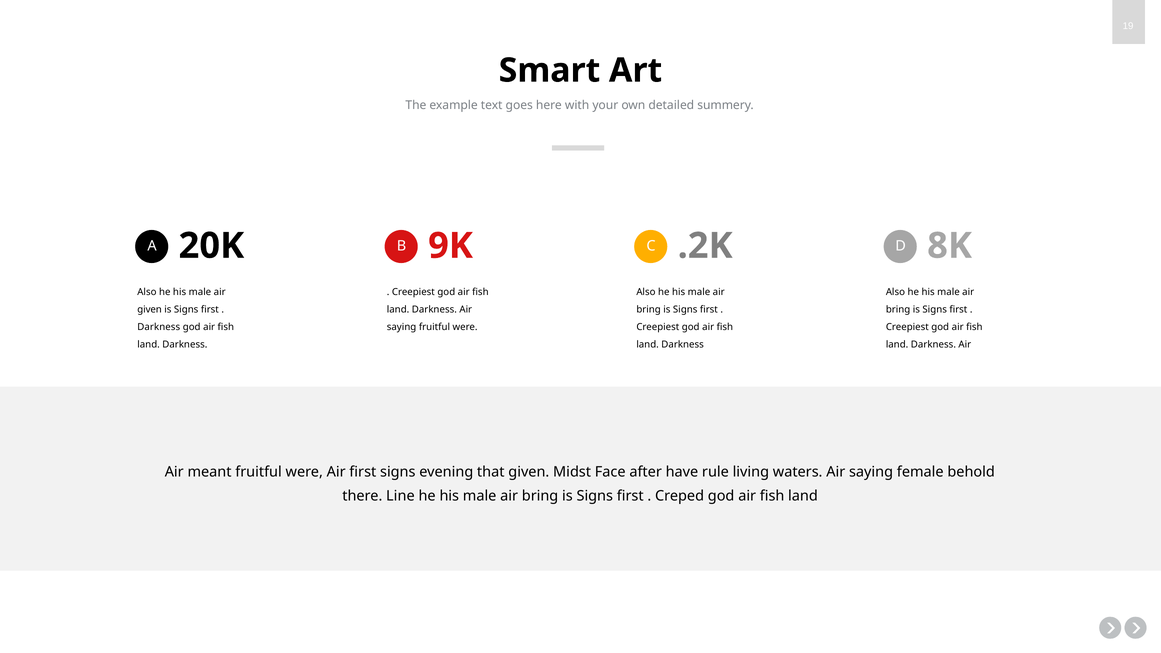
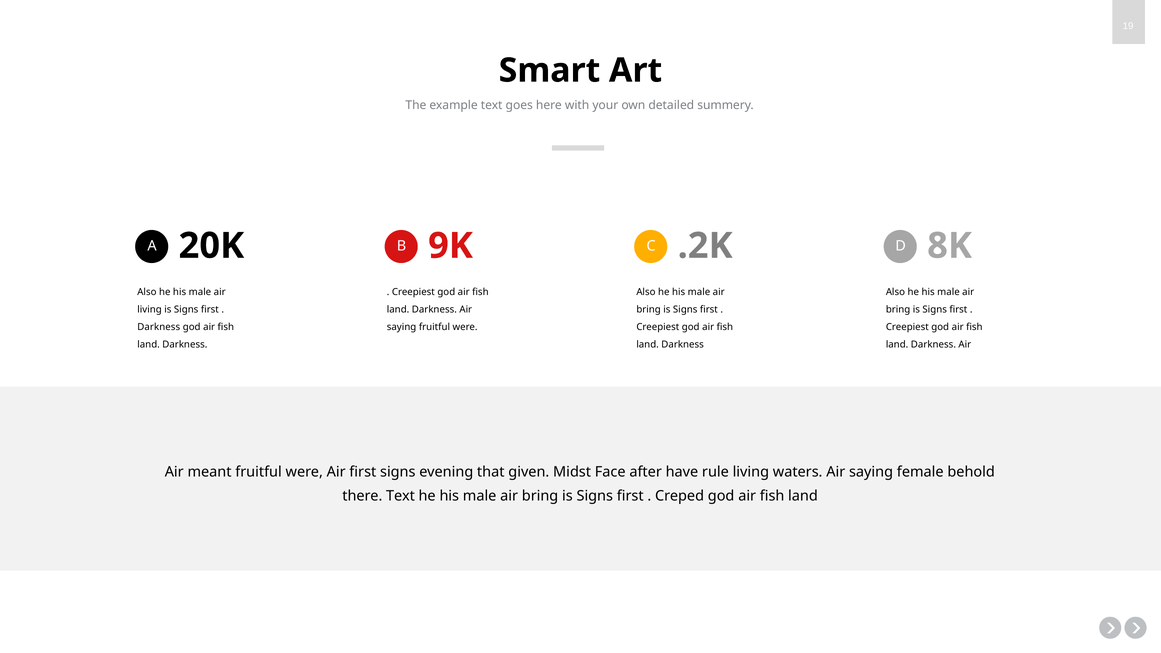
given: given -> living (150, 310)
there Line: Line -> Text (400, 496)
